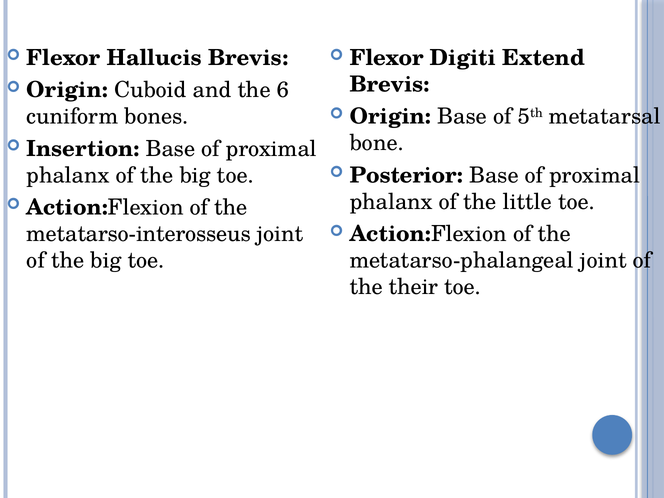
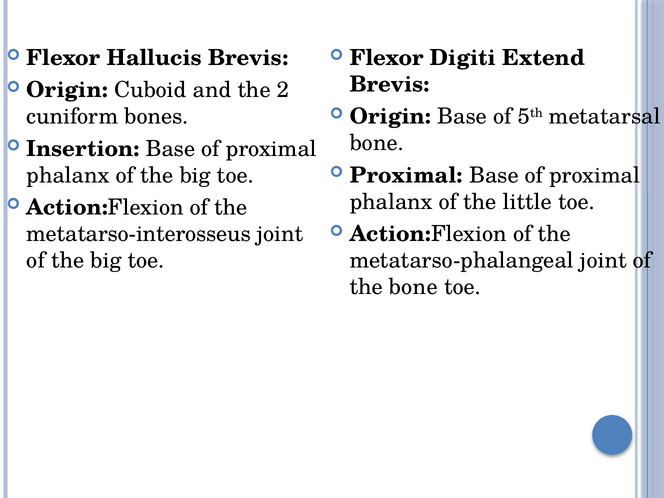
6: 6 -> 2 (283, 90)
Posterior: Posterior -> Proximal (406, 175)
the their: their -> bone (413, 287)
